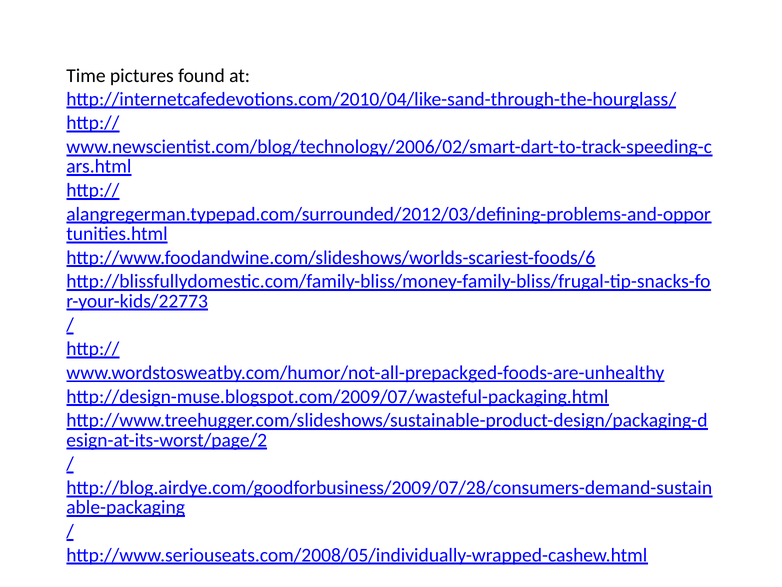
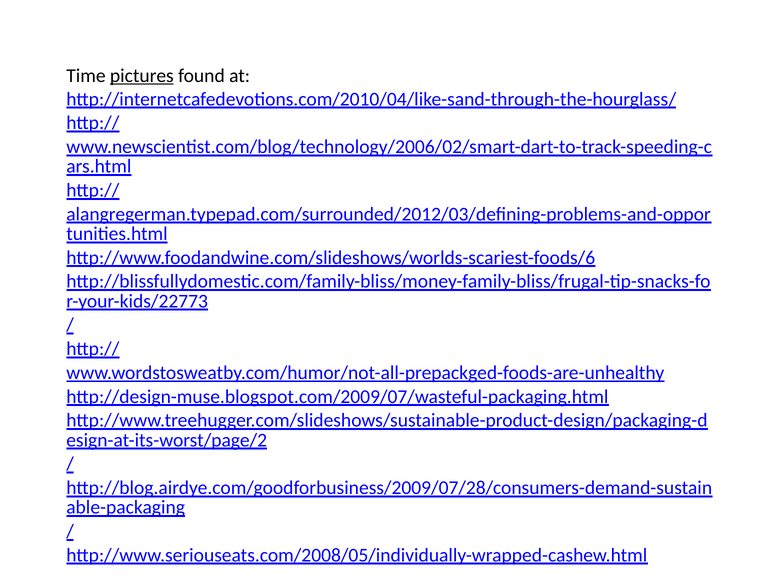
pictures underline: none -> present (142, 76)
